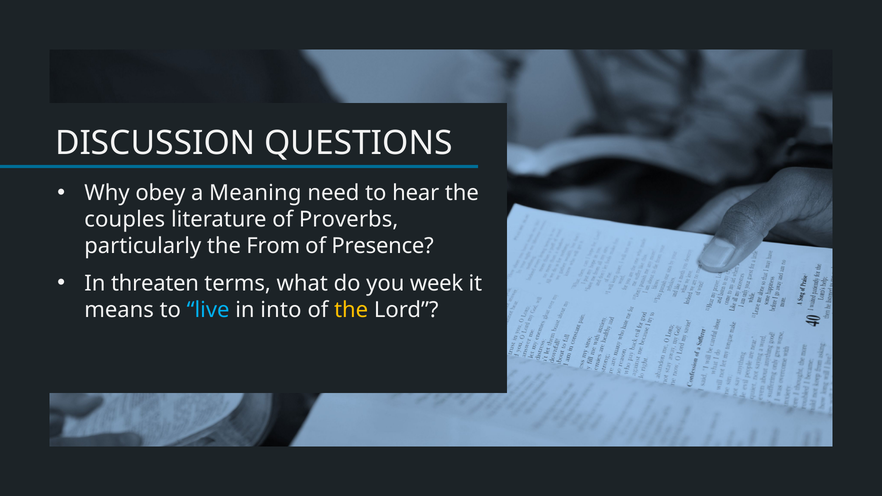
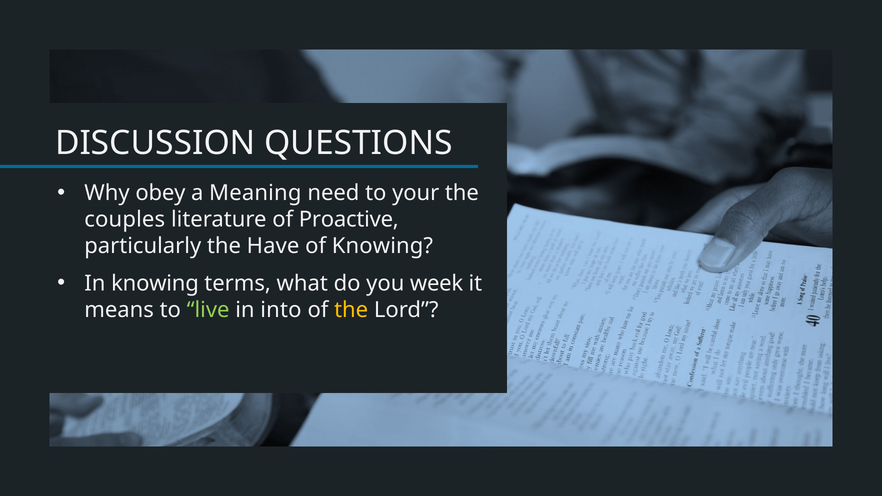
hear: hear -> your (416, 193)
Proverbs: Proverbs -> Proactive (349, 219)
From: From -> Have (273, 246)
of Presence: Presence -> Knowing (382, 246)
In threaten: threaten -> knowing (155, 283)
live colour: light blue -> light green (208, 310)
